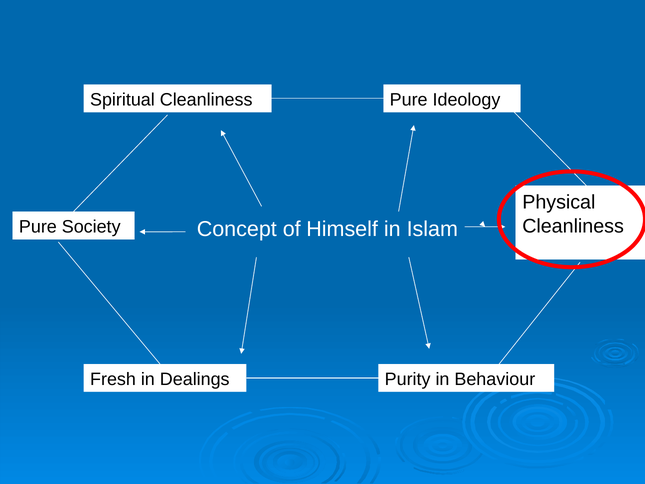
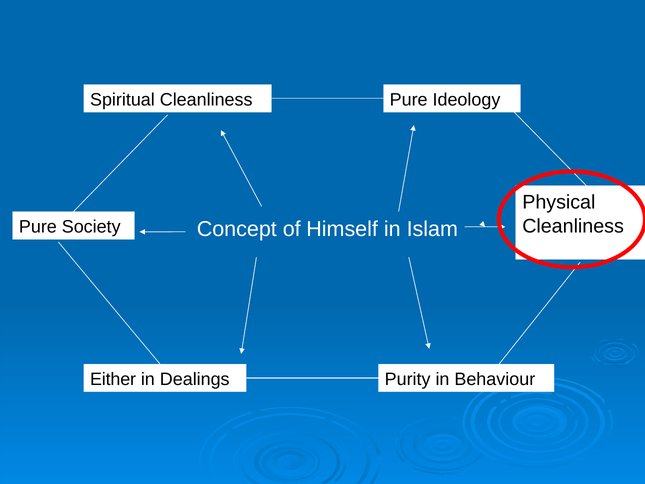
Fresh: Fresh -> Either (113, 379)
